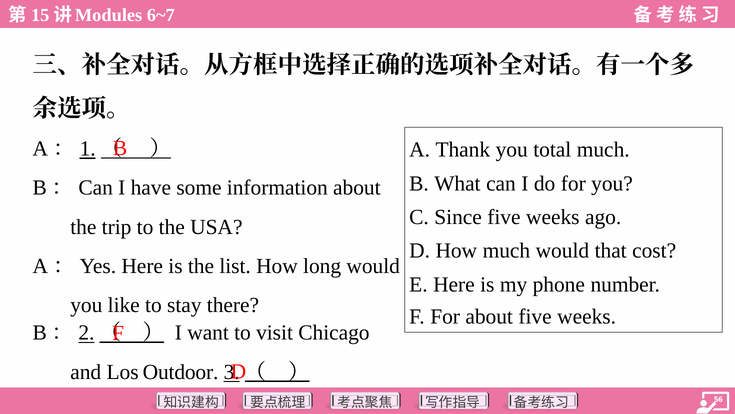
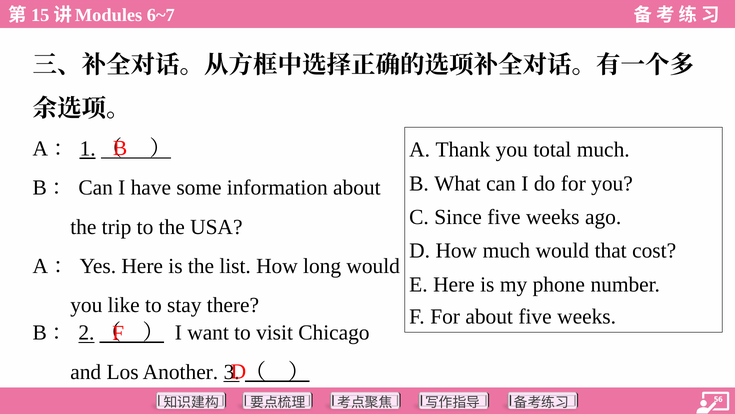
Outdoor: Outdoor -> Another (180, 371)
